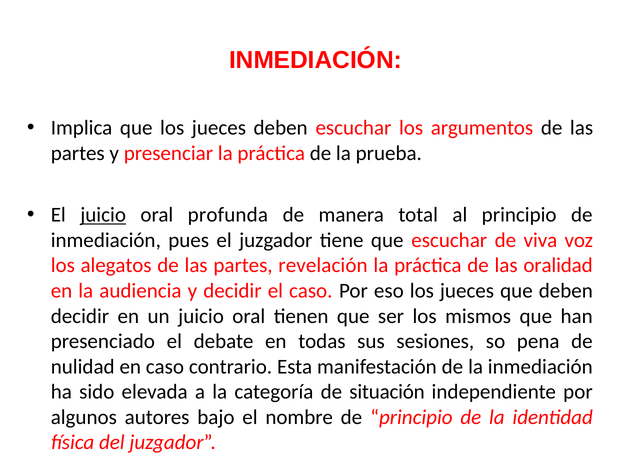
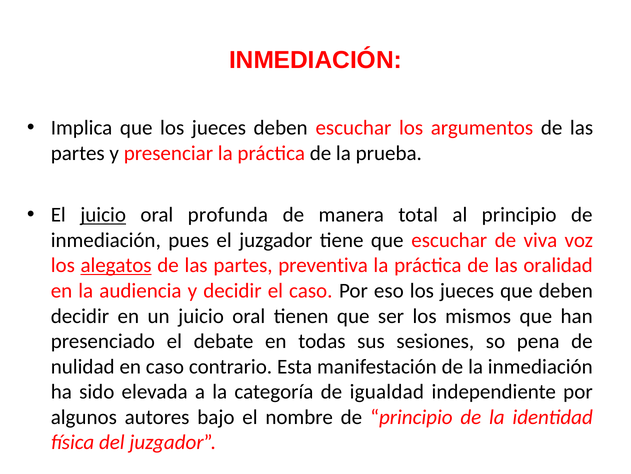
alegatos underline: none -> present (116, 265)
revelación: revelación -> preventiva (323, 265)
situación: situación -> igualdad (387, 391)
